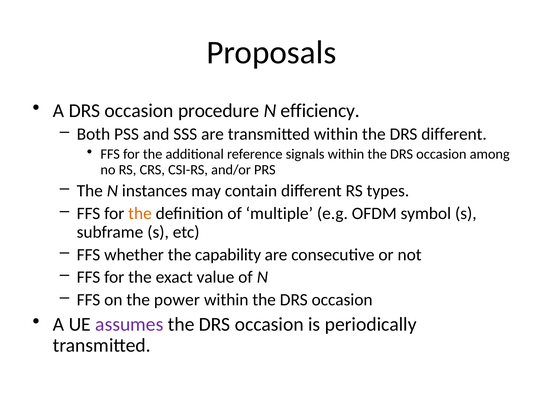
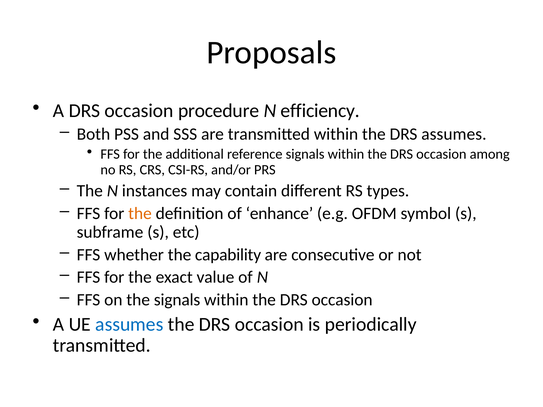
DRS different: different -> assumes (454, 134)
multiple: multiple -> enhance (279, 214)
the power: power -> signals (177, 300)
assumes colour: purple -> blue (129, 325)
